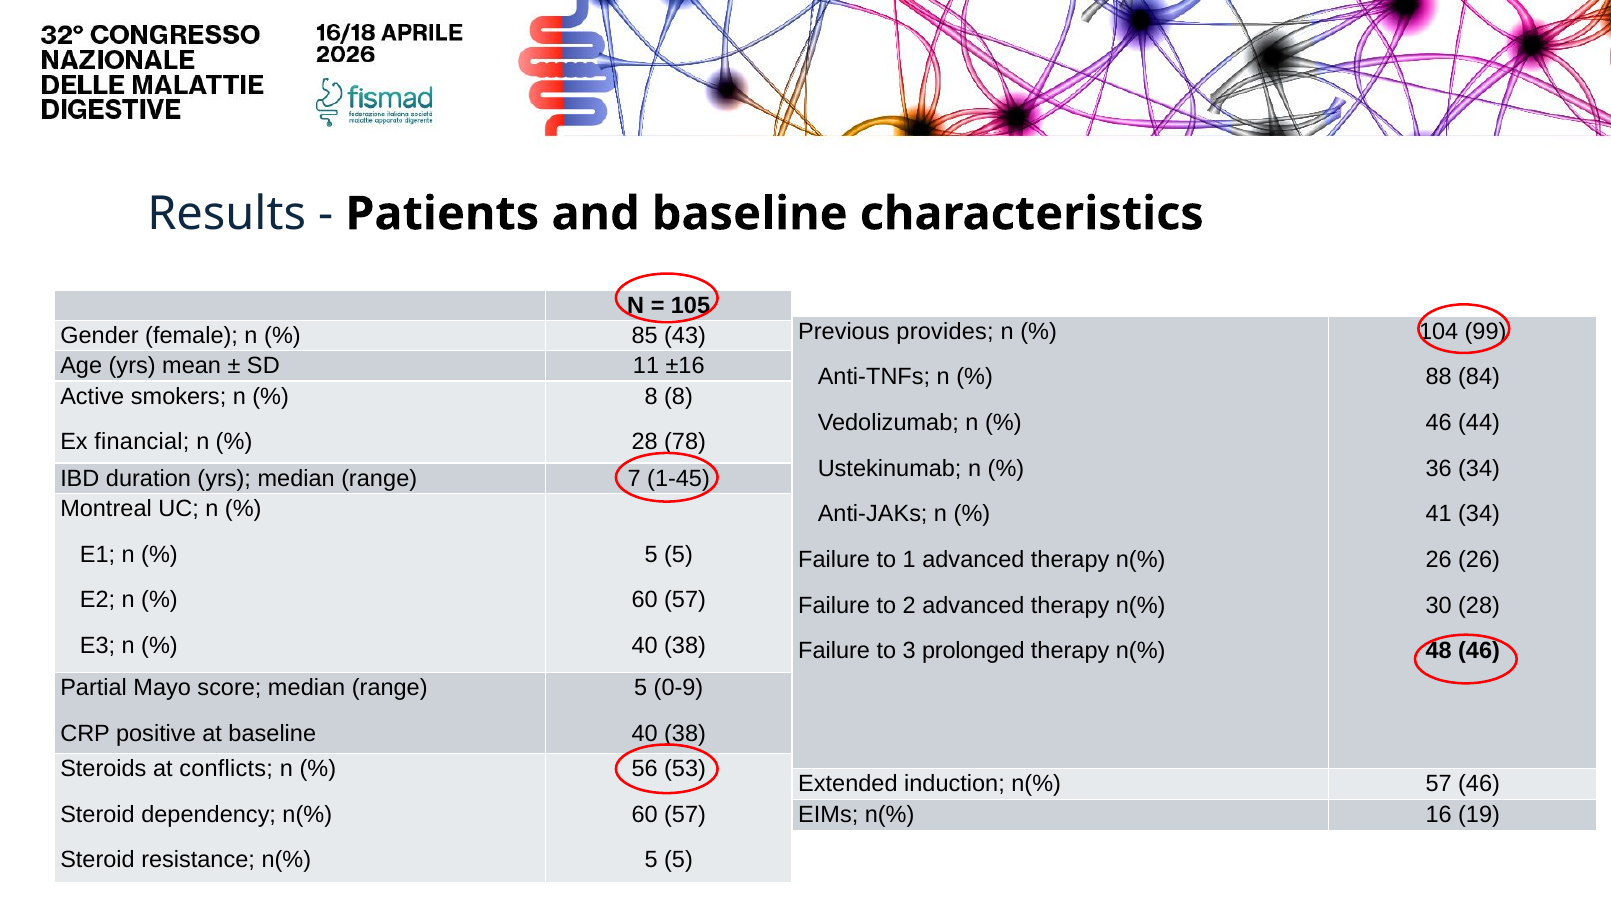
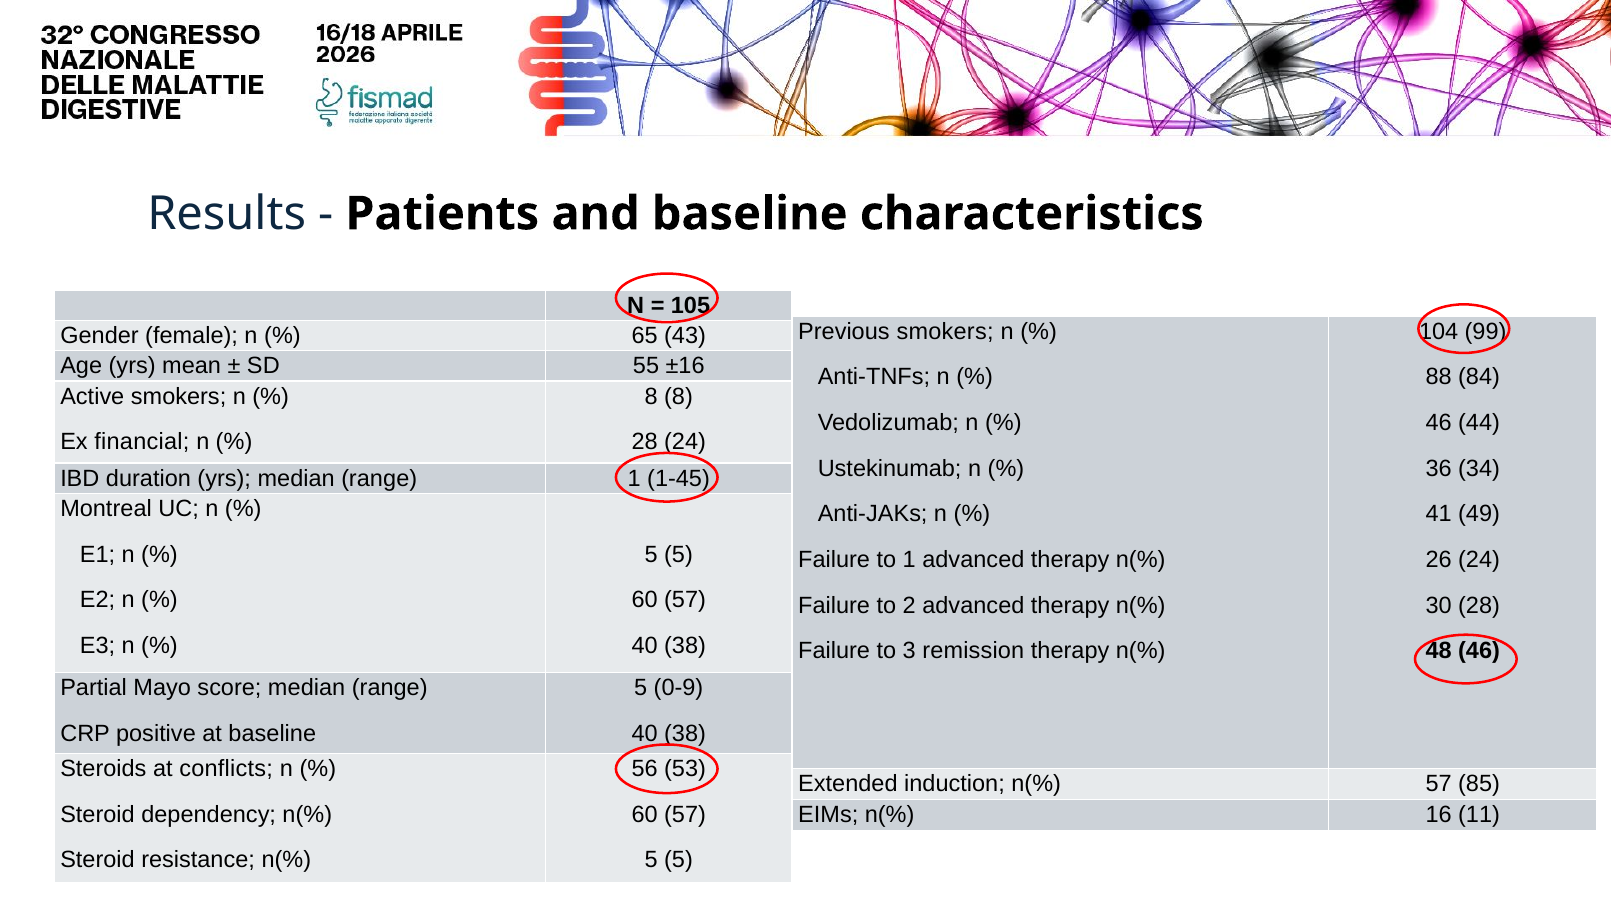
Previous provides: provides -> smokers (945, 331)
85: 85 -> 65 (645, 336)
11: 11 -> 55 (646, 366)
28 78: 78 -> 24 (685, 442)
range 7: 7 -> 1 (634, 479)
41 34: 34 -> 49 (1479, 514)
26 26: 26 -> 24 (1479, 560)
prolonged: prolonged -> remission (973, 651)
57 46: 46 -> 85 (1479, 784)
19: 19 -> 11 (1479, 815)
